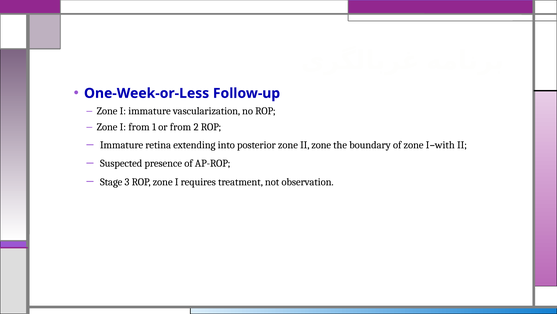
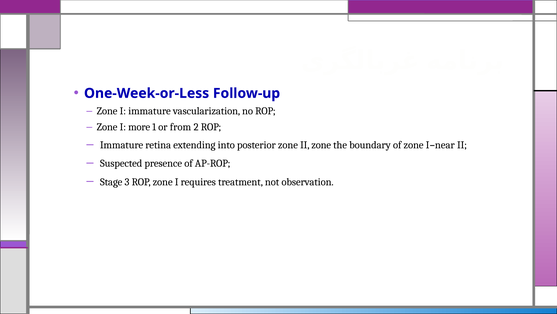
I from: from -> more (139, 127)
with: with -> near (445, 145)
